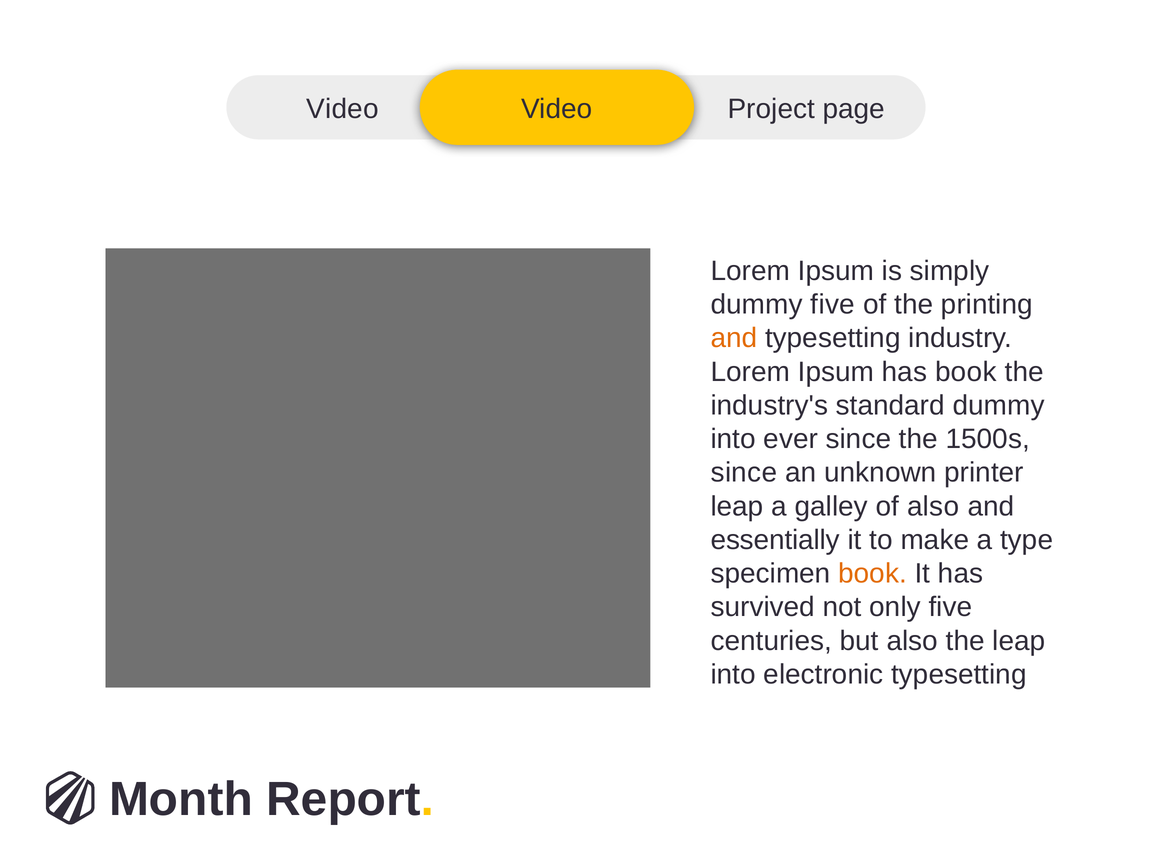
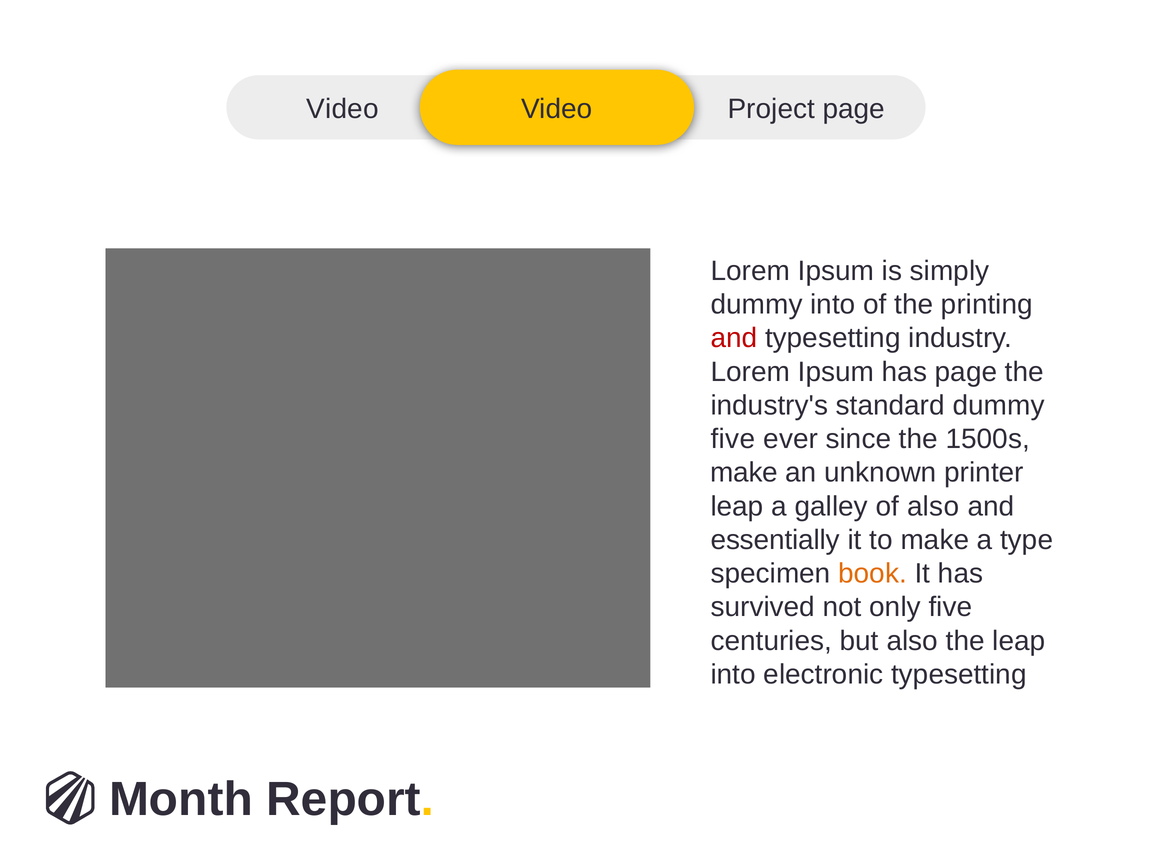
dummy five: five -> into (833, 305)
and colour: orange -> red (734, 338)
has book: book -> page (966, 372)
into: into -> five (733, 439)
since: since -> make (744, 473)
